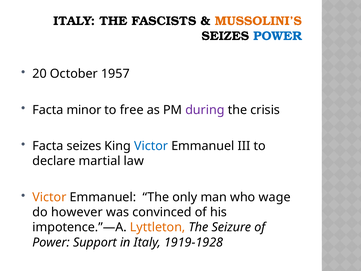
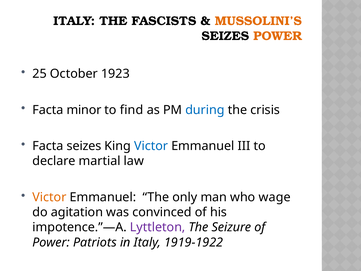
POWER colour: blue -> orange (278, 36)
20: 20 -> 25 (40, 74)
1957: 1957 -> 1923 (115, 74)
free: free -> find (132, 110)
during colour: purple -> blue (205, 110)
however: however -> agitation (77, 212)
Lyttleton colour: orange -> purple (158, 227)
Support: Support -> Patriots (95, 242)
1919-1928: 1919-1928 -> 1919-1922 (194, 242)
